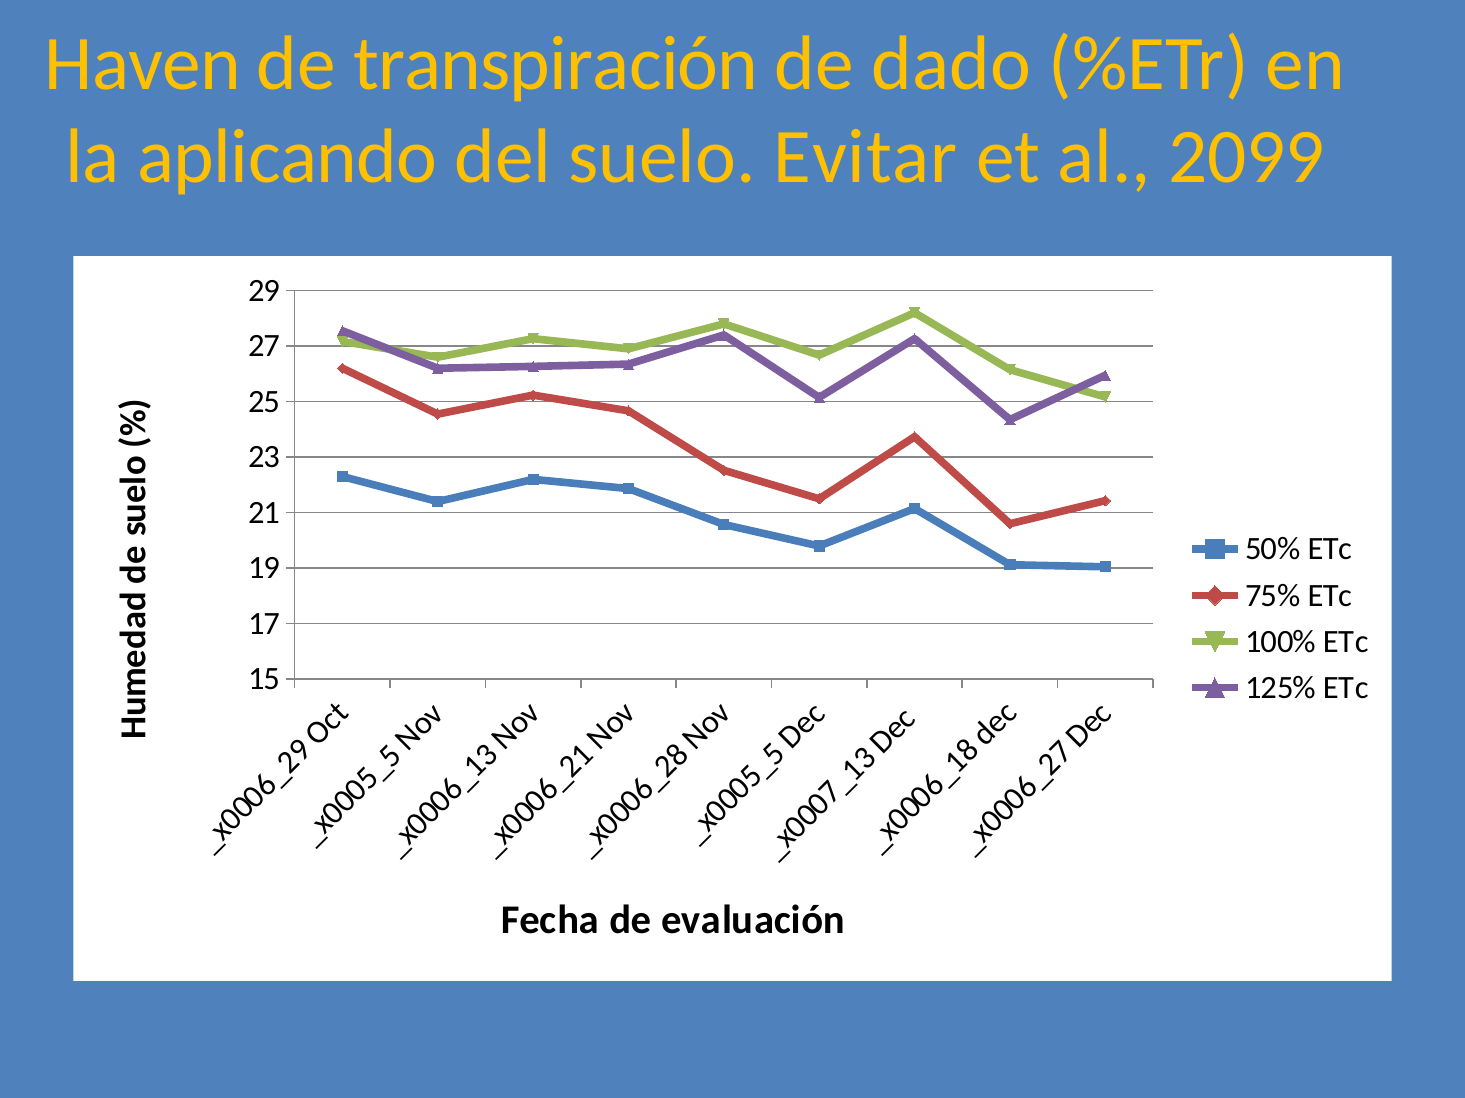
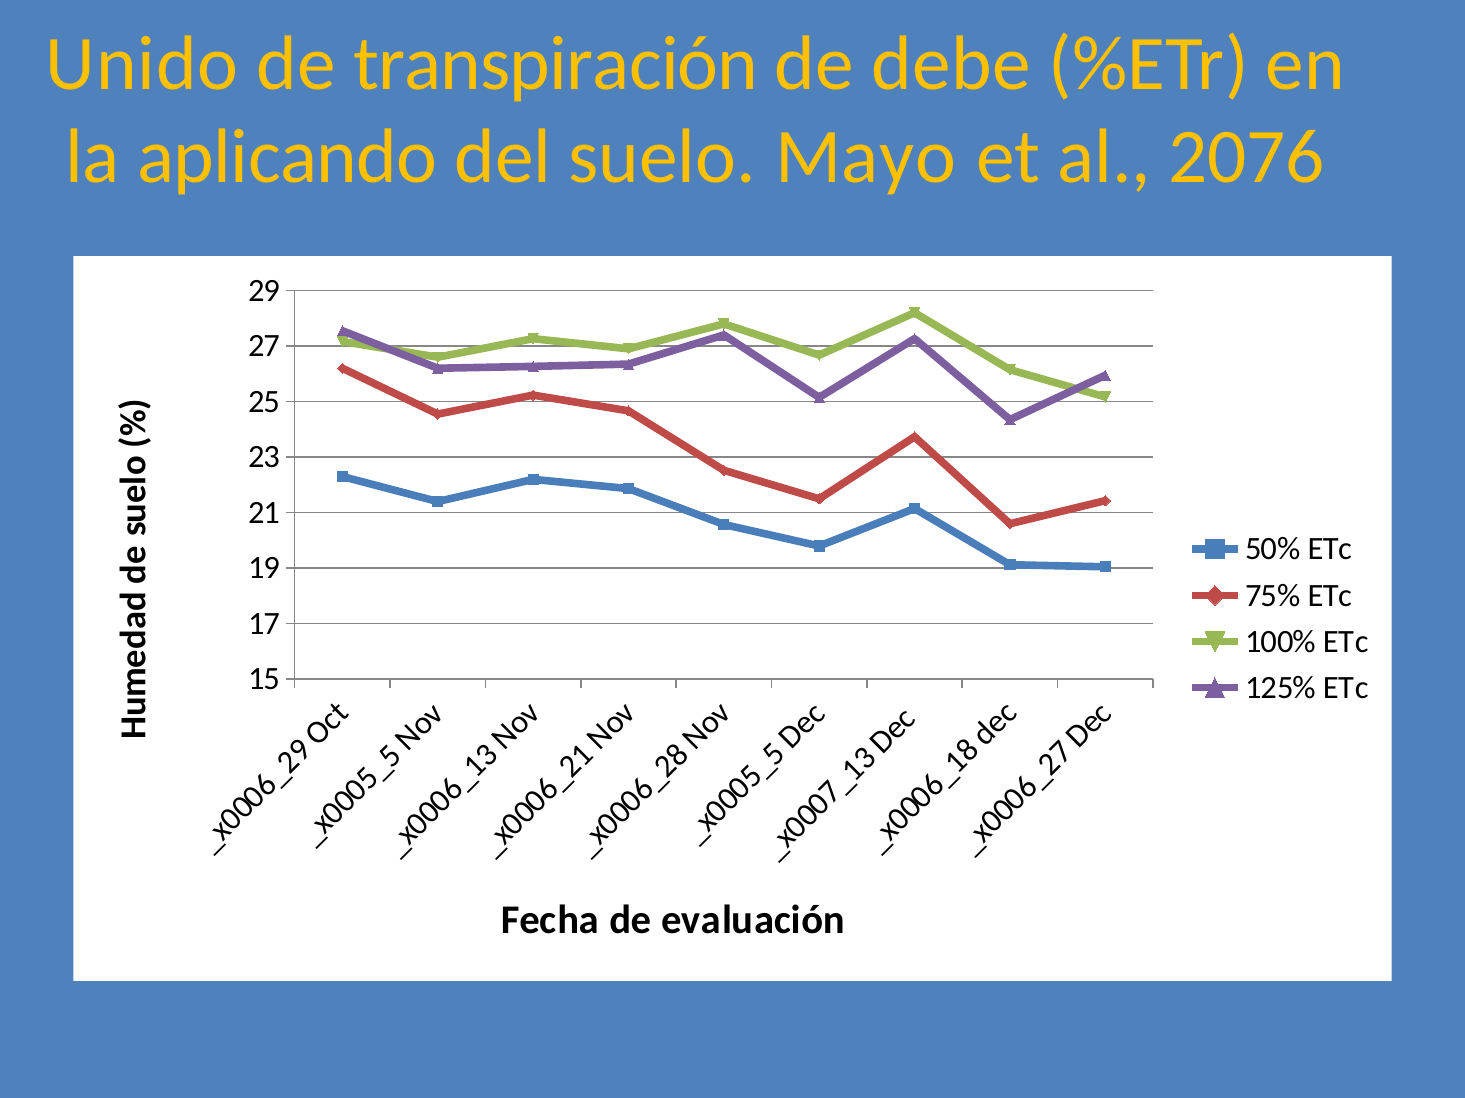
Haven: Haven -> Unido (142, 64)
dado: dado -> debe (951, 64)
Evitar: Evitar -> Mayo (866, 157)
2099: 2099 -> 2076 (1247, 157)
